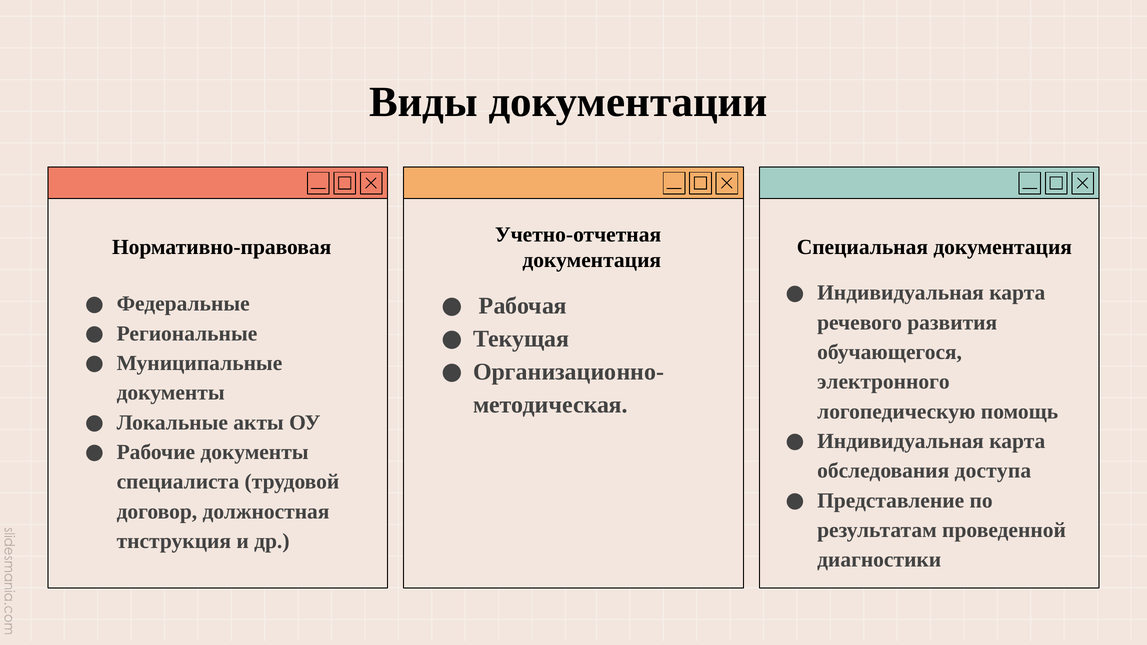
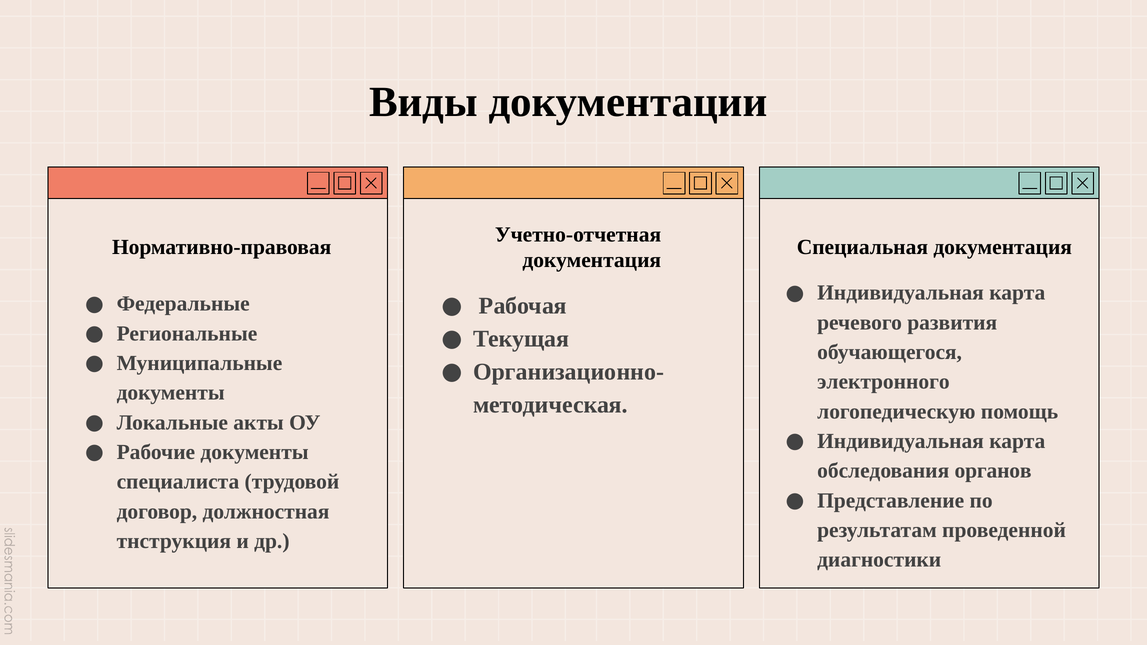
доступа: доступа -> органов (993, 471)
